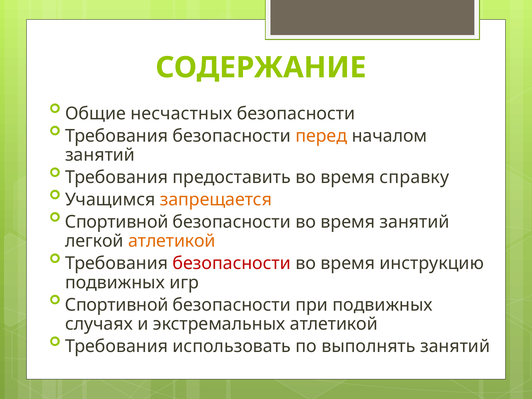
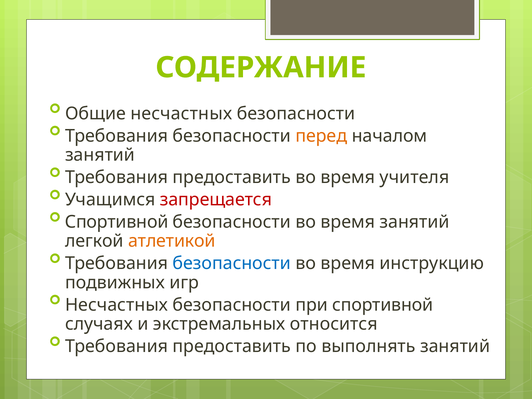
справку: справку -> учителя (414, 177)
запрещается colour: orange -> red (216, 200)
безопасности colour: red -> blue (232, 263)
Спортивной: Спортивной -> Несчастных (117, 305)
при подвижных: подвижных -> спортивной (383, 305)
экстремальных атлетикой: атлетикой -> относится (334, 324)
использовать: использовать -> предоставить (232, 346)
